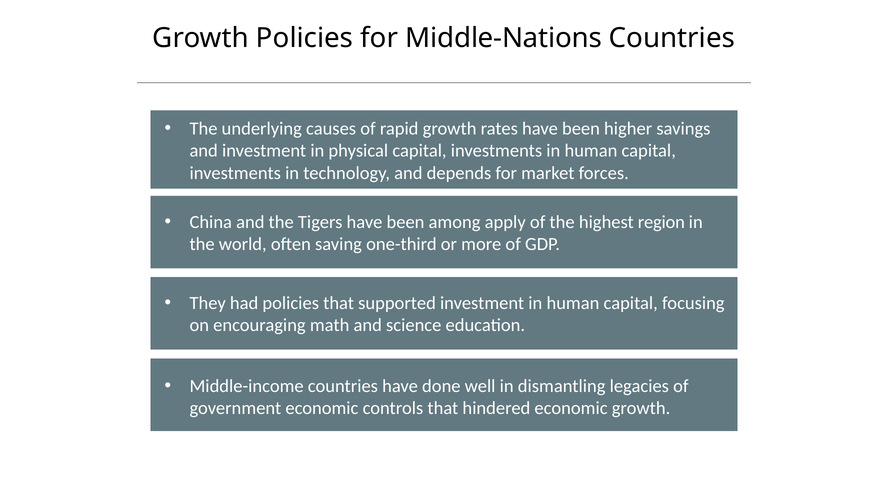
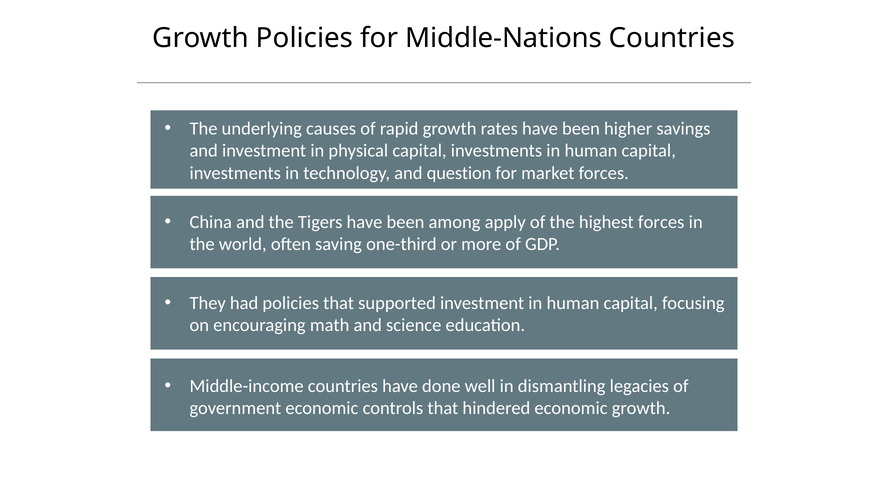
depends: depends -> question (459, 173)
highest region: region -> forces (661, 222)
